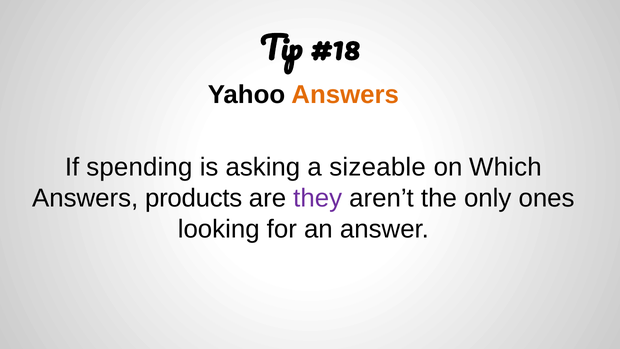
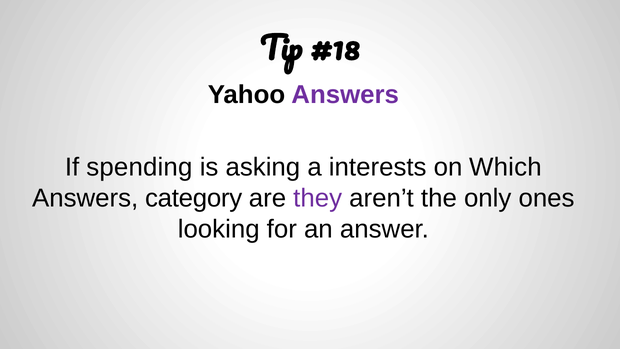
Answers colour: orange -> purple (345, 95)
sizeable: sizeable -> interests (378, 167)
products: products -> category (194, 198)
